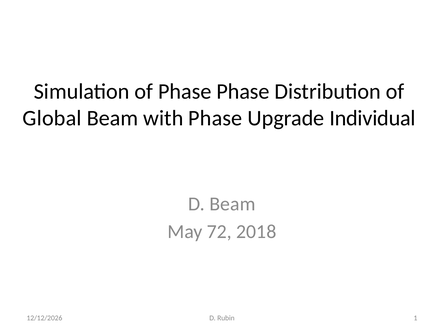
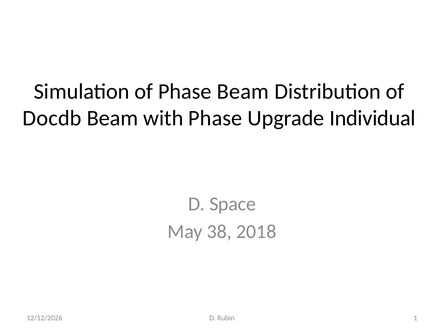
Phase Phase: Phase -> Beam (243, 92)
Global: Global -> Docdb (52, 118)
D Beam: Beam -> Space (233, 204)
72: 72 -> 38 (219, 232)
